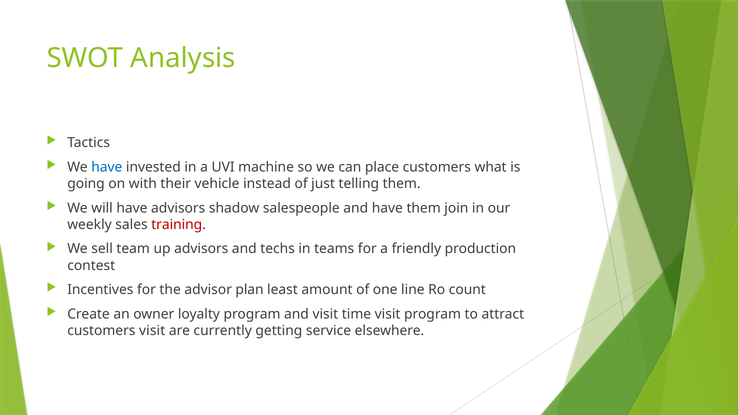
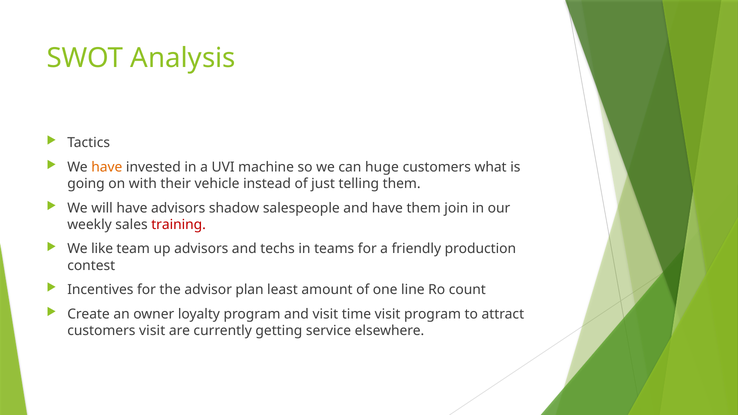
have colour: blue -> orange (107, 167)
place: place -> huge (382, 167)
sell: sell -> like (102, 249)
